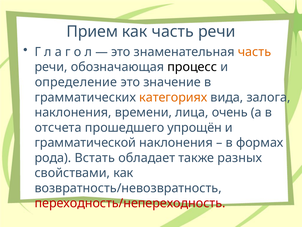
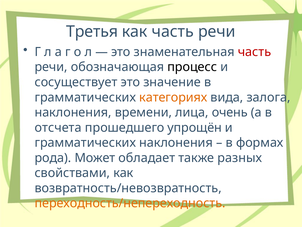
Прием: Прием -> Третья (92, 32)
часть colour: orange -> red (254, 52)
определение: определение -> сосуществует (76, 82)
грамматической: грамматической -> грамматических (85, 142)
Встать: Встать -> Может (95, 158)
переходность/непереходность colour: red -> orange (130, 203)
